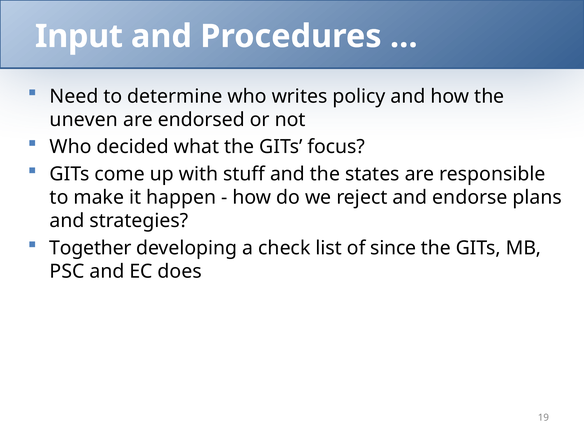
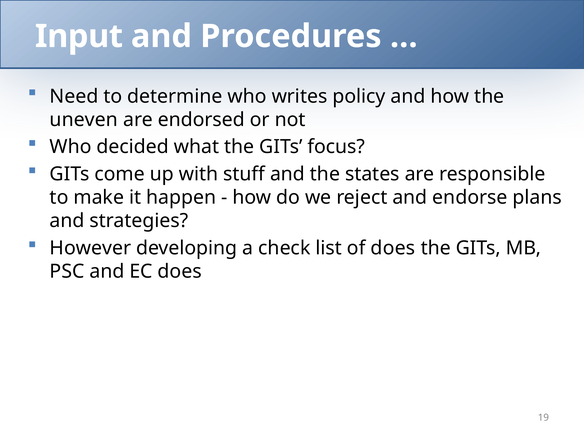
Together: Together -> However (90, 248)
of since: since -> does (393, 248)
